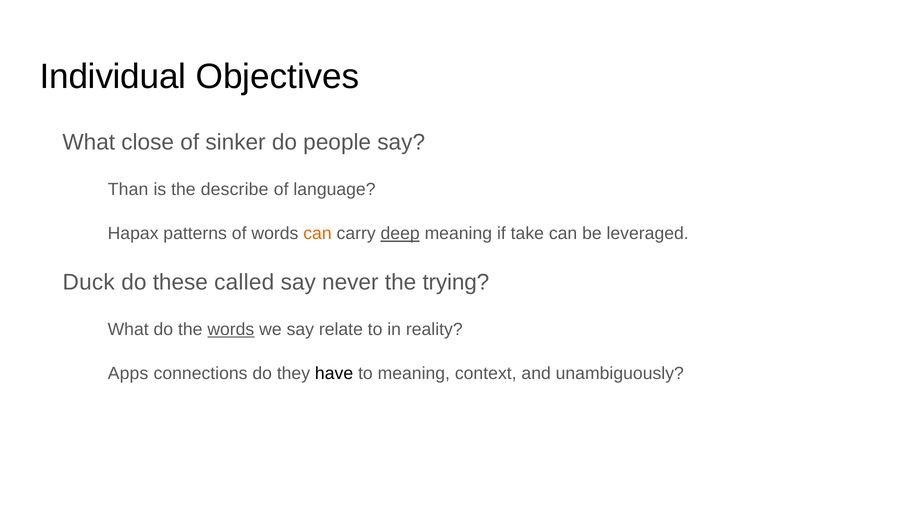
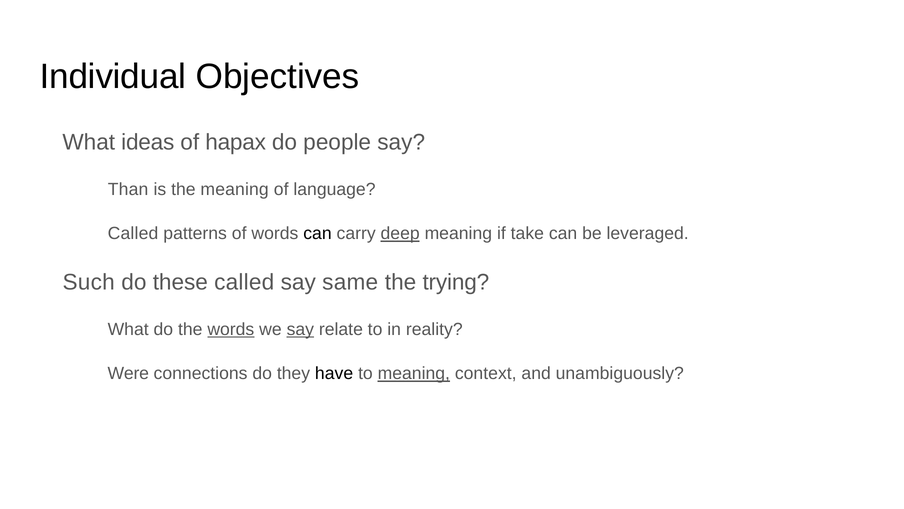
close: close -> ideas (148, 142)
sinker: sinker -> hapax (236, 142)
the describe: describe -> meaning (235, 189)
Hapax: Hapax -> Called (133, 233)
can colour: orange -> black (317, 233)
Duck: Duck -> Such (89, 282)
never: never -> same (350, 282)
say underline: none -> present (300, 329)
Apps: Apps -> Were (128, 373)
meaning underline: none -> present (414, 373)
